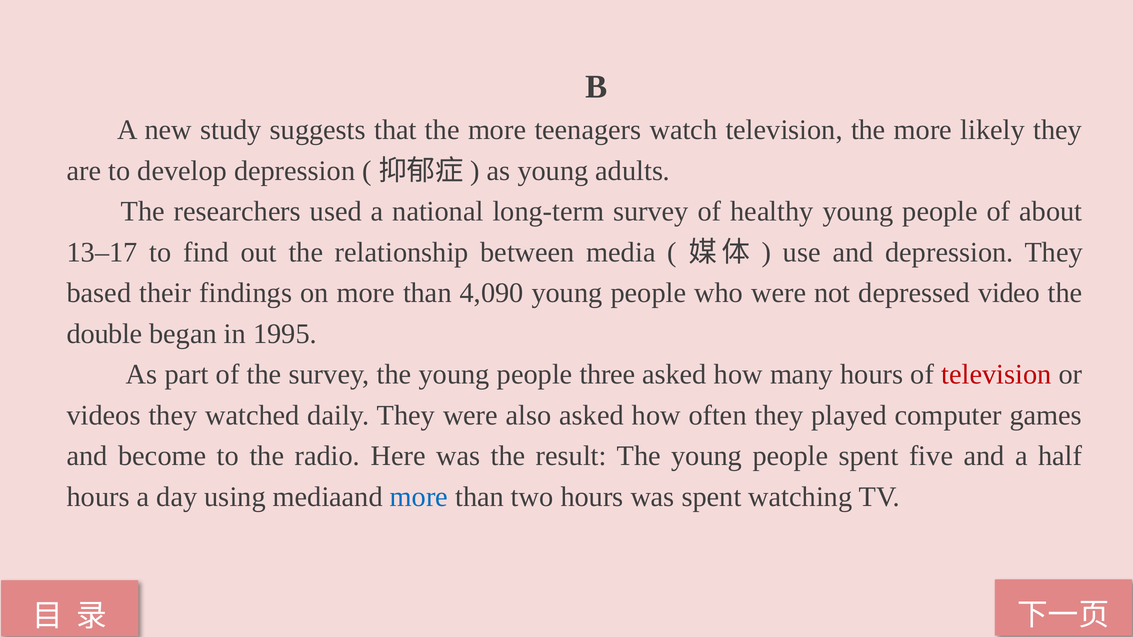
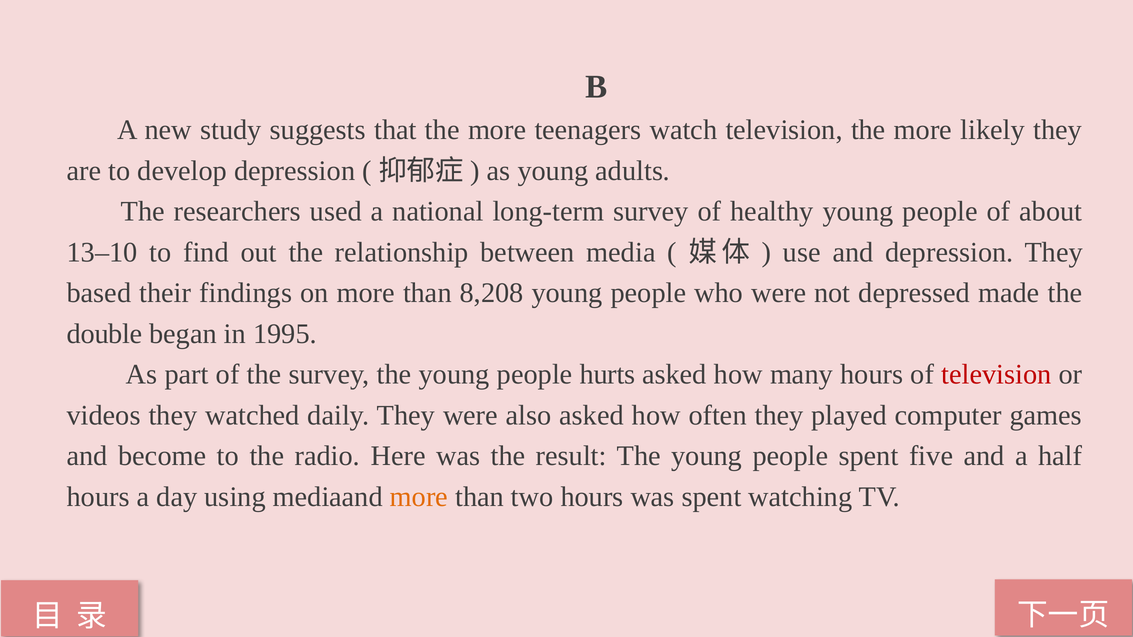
13–17: 13–17 -> 13–10 (102, 252)
4,090: 4,090 -> 8,208 (492, 293)
video: video -> made (1009, 293)
three: three -> hurts (607, 375)
more colour: blue -> orange (419, 497)
